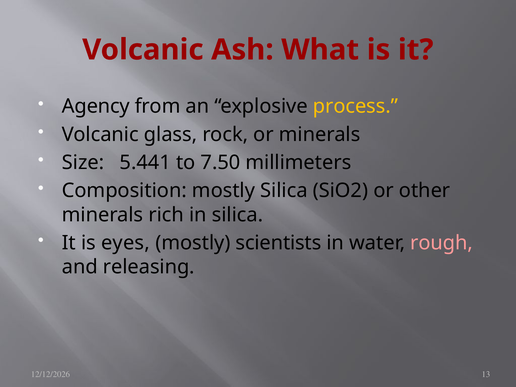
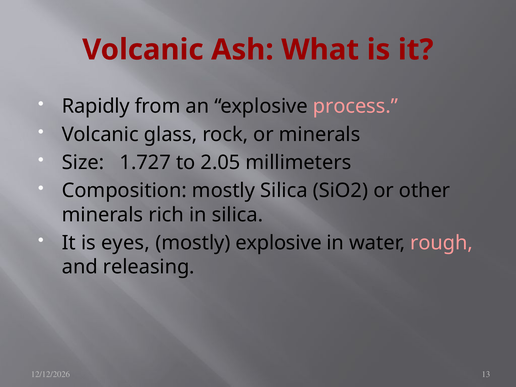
Agency: Agency -> Rapidly (96, 106)
process colour: yellow -> pink (355, 106)
5.441: 5.441 -> 1.727 (145, 163)
7.50: 7.50 -> 2.05 (220, 163)
mostly scientists: scientists -> explosive (279, 243)
